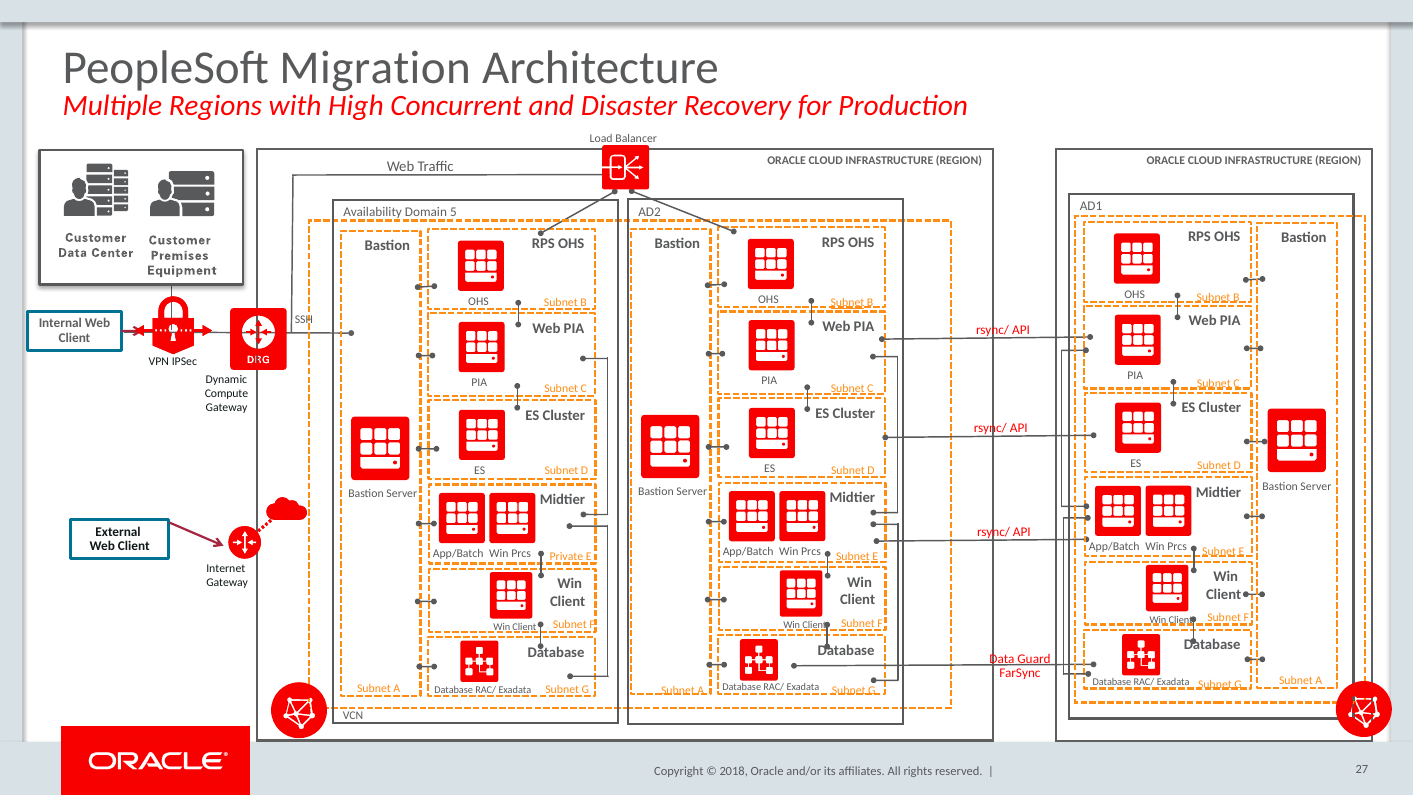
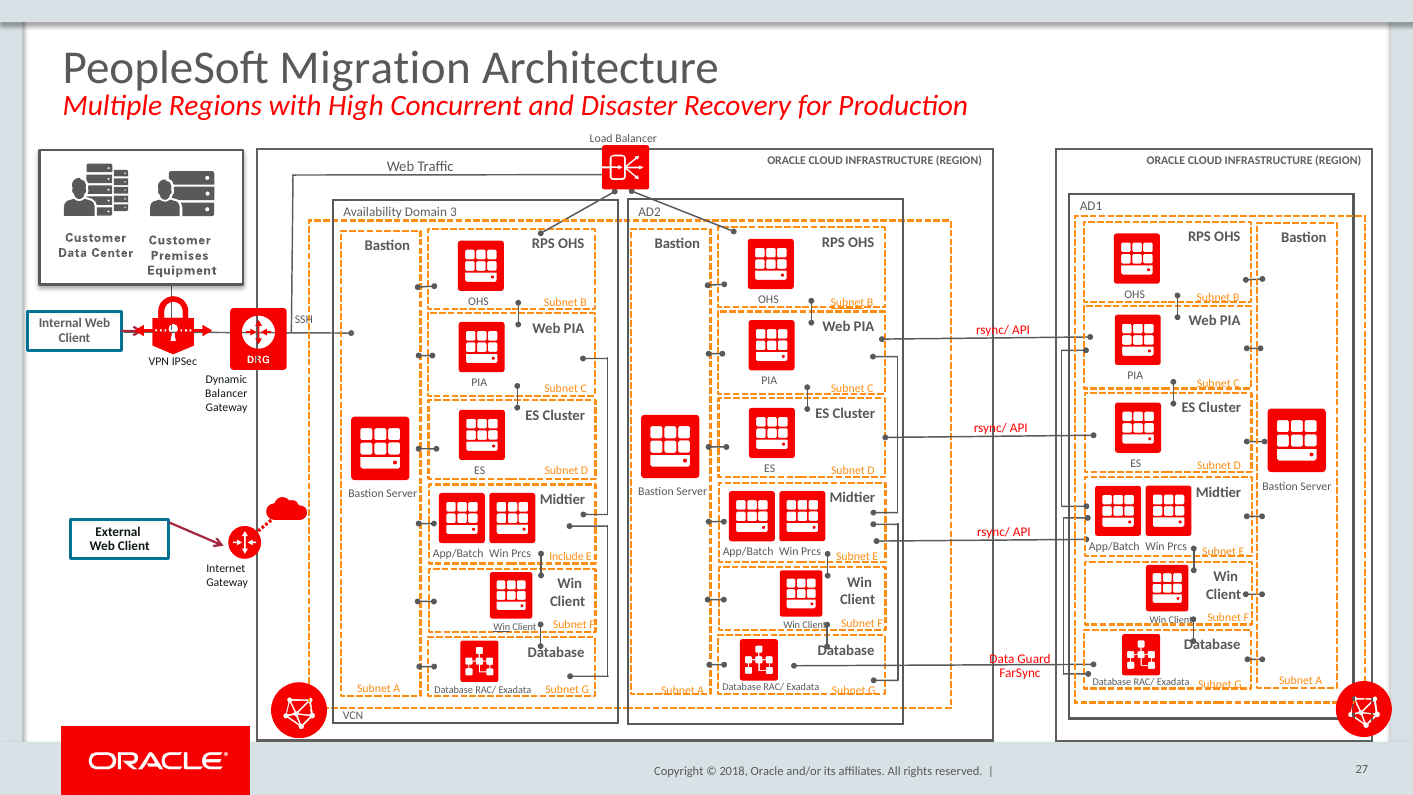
5: 5 -> 3 (453, 213)
Compute: Compute -> Balancer (226, 394)
Private: Private -> Include (566, 556)
Win underline: none -> present (502, 627)
